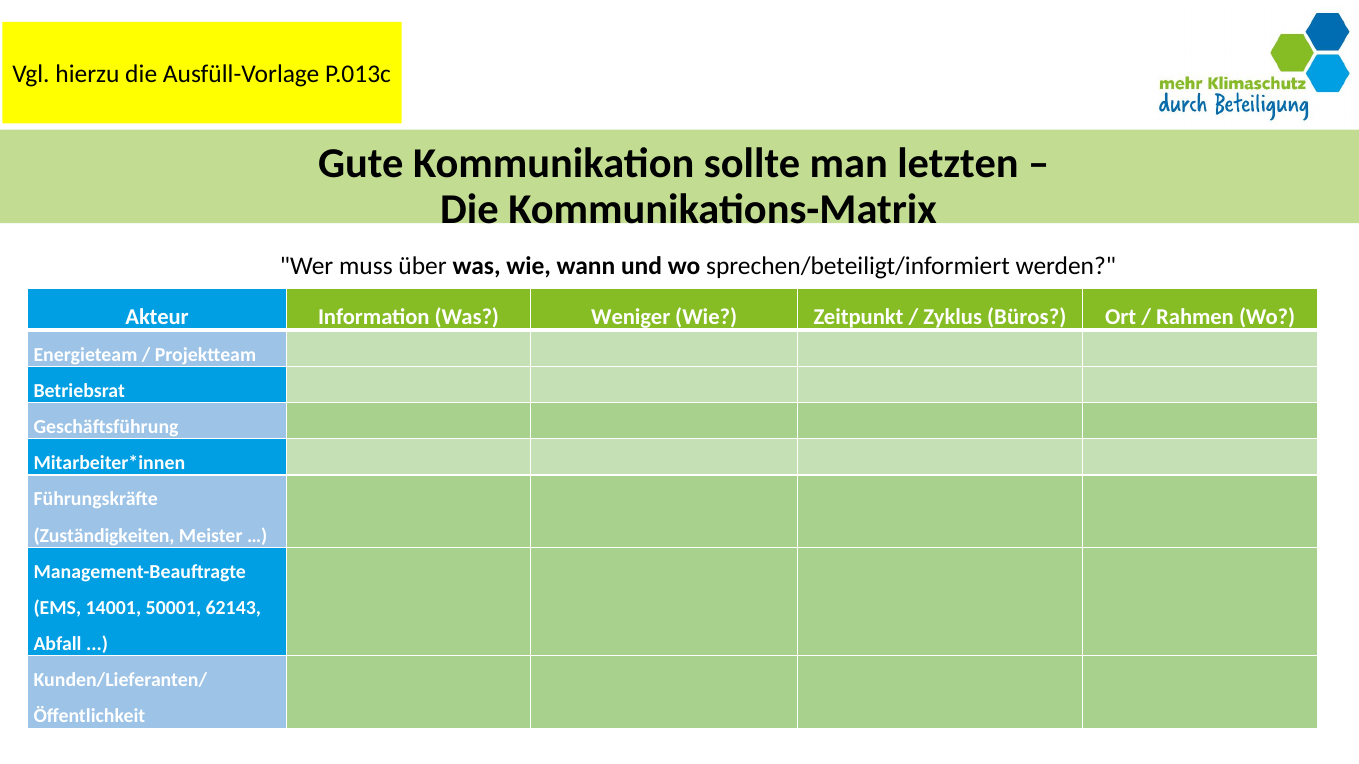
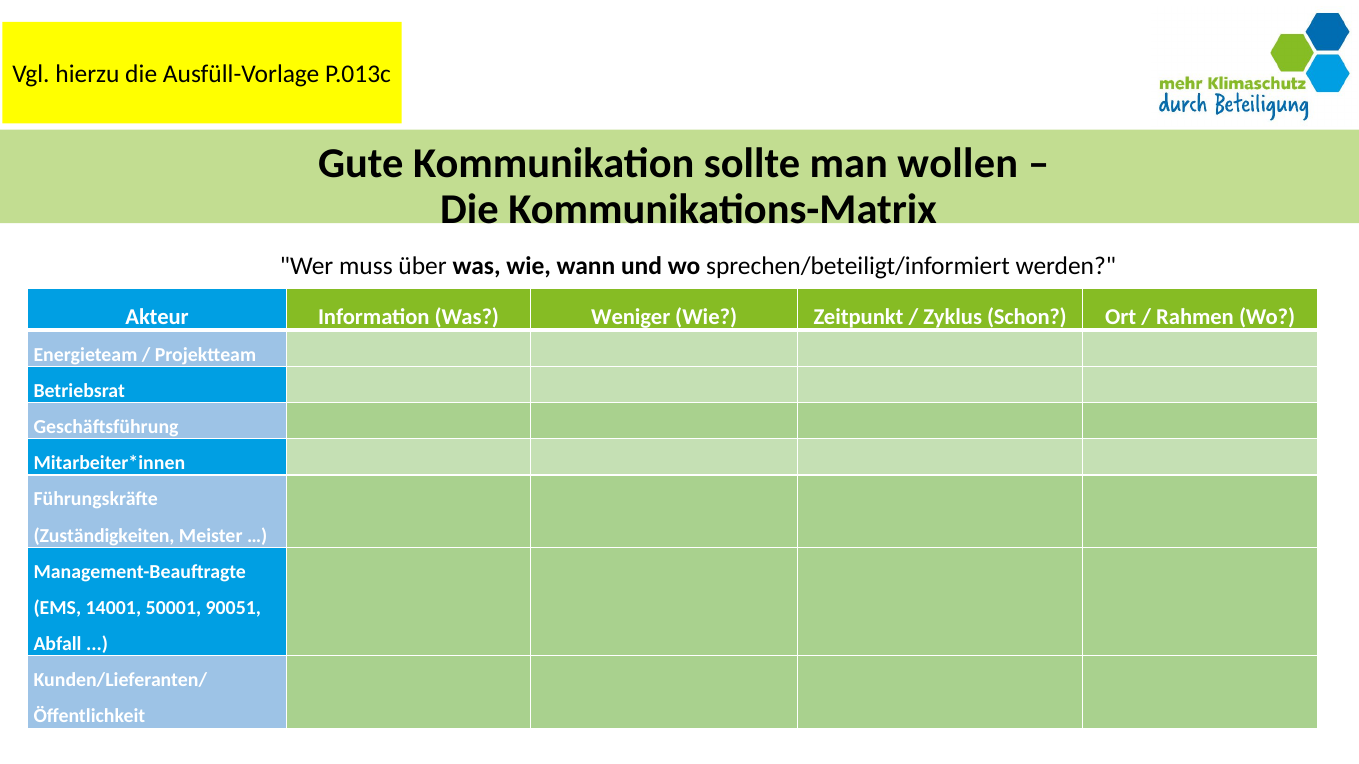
letzten: letzten -> wollen (958, 164)
Büros: Büros -> Schon (1027, 317)
62143: 62143 -> 90051 (233, 608)
